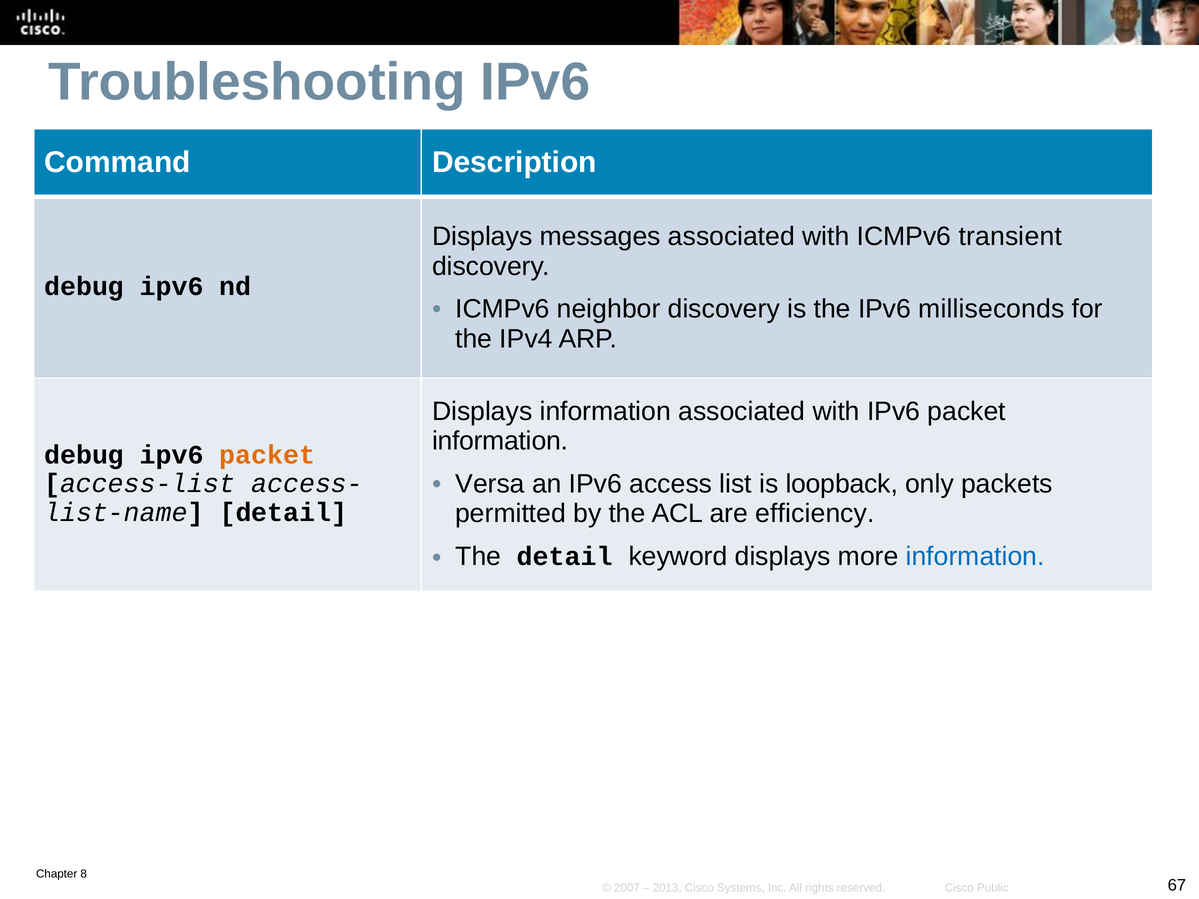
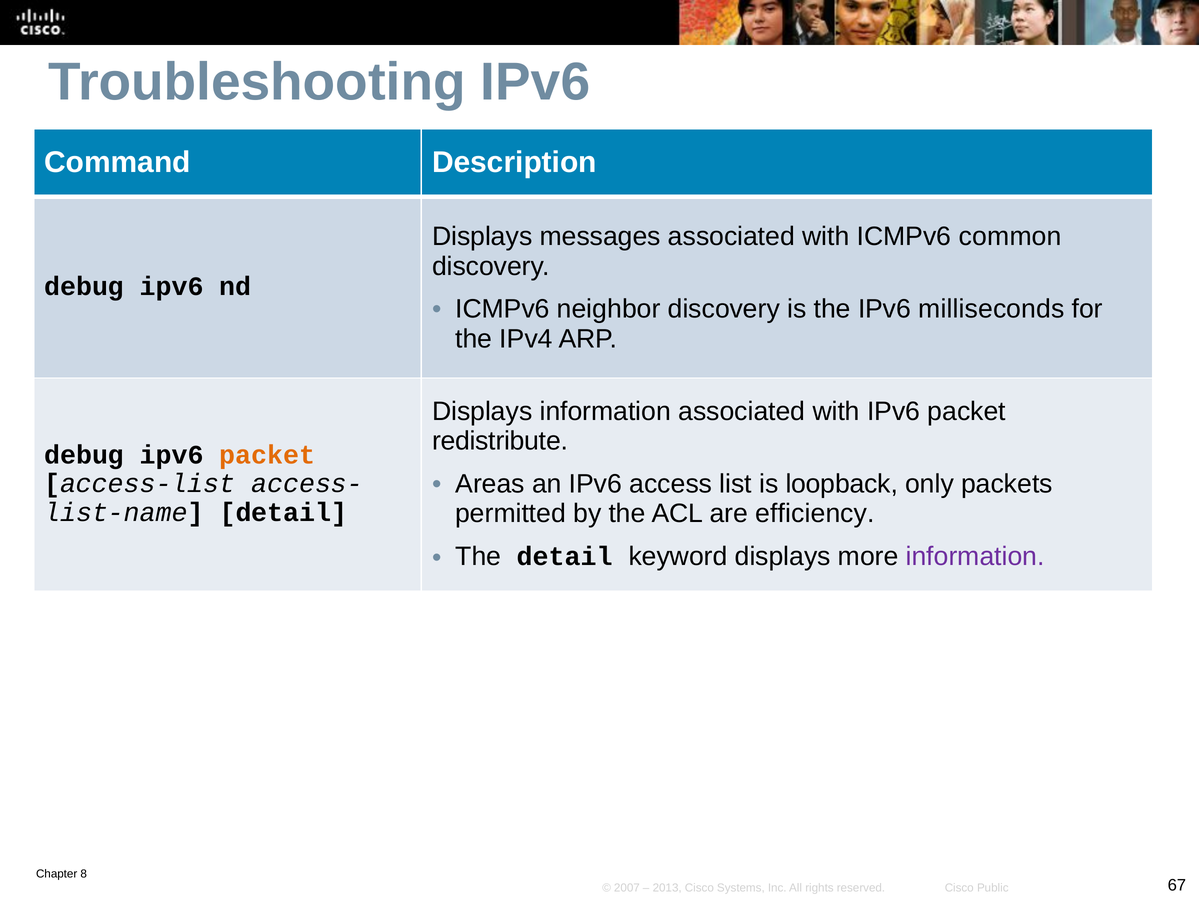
transient: transient -> common (1010, 237)
information: information -> redistribute (500, 441)
Versa: Versa -> Areas (490, 484)
information colour: blue -> purple (975, 556)
